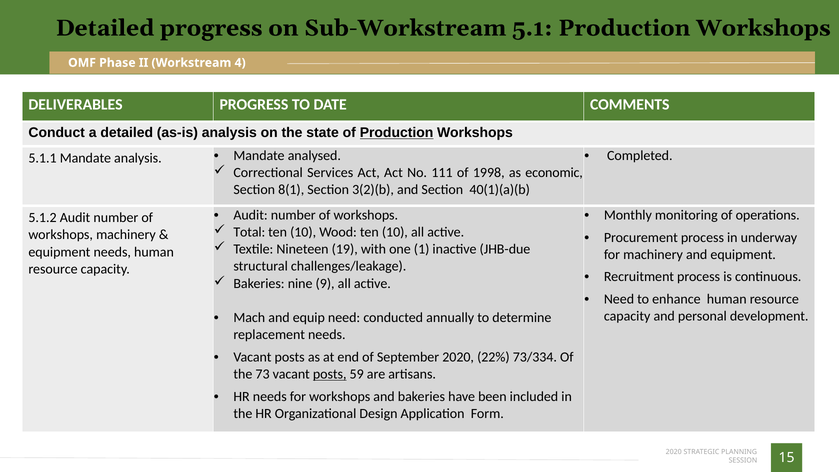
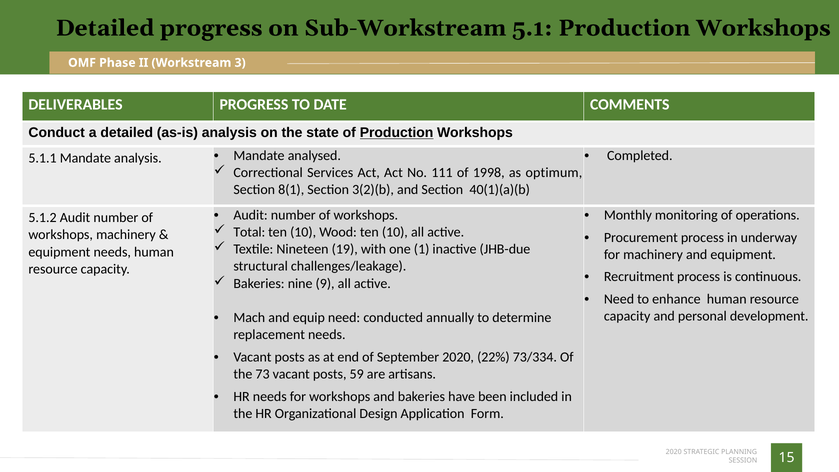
4: 4 -> 3 (240, 63)
economic: economic -> optimum (554, 173)
posts underline: present -> none (330, 374)
